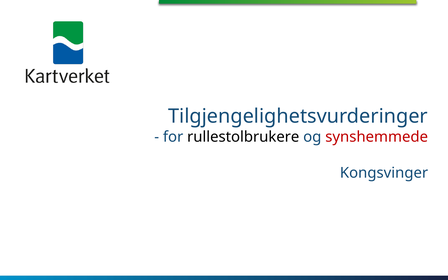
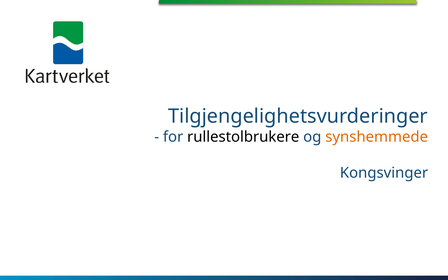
synshemmede colour: red -> orange (377, 137)
